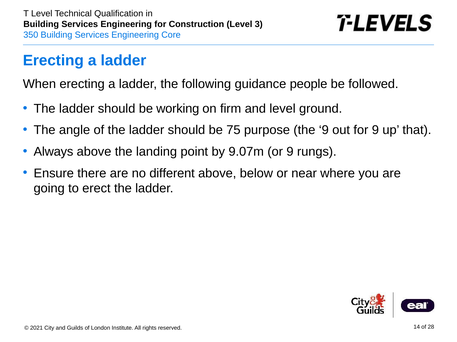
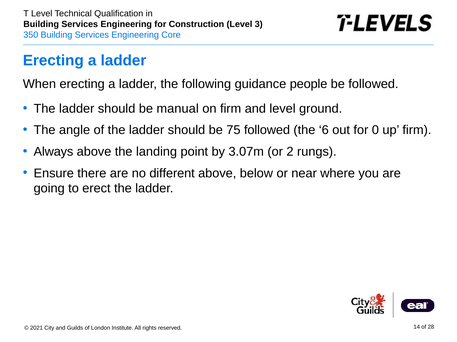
working: working -> manual (178, 109)
75 purpose: purpose -> followed (267, 130)
the 9: 9 -> 6 (324, 130)
for 9: 9 -> 0 (375, 130)
up that: that -> firm (417, 130)
9.07m: 9.07m -> 3.07m (246, 152)
or 9: 9 -> 2 (290, 152)
